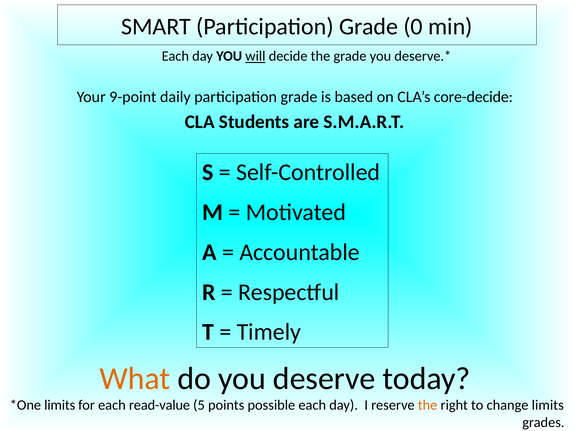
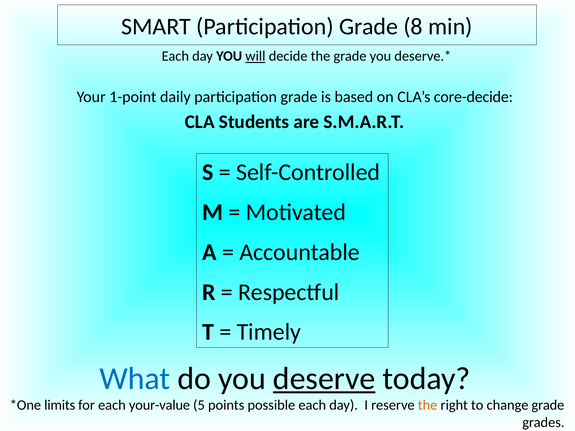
0: 0 -> 8 (413, 27)
9-point: 9-point -> 1-point (133, 97)
What colour: orange -> blue (135, 379)
deserve underline: none -> present (324, 379)
read-value: read-value -> your-value (160, 405)
change limits: limits -> grade (548, 405)
